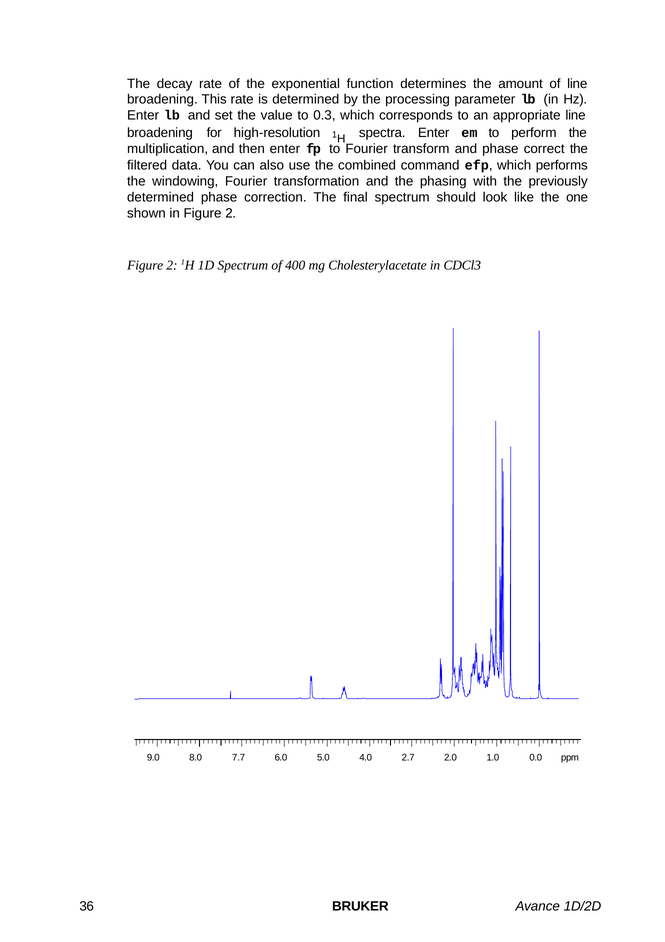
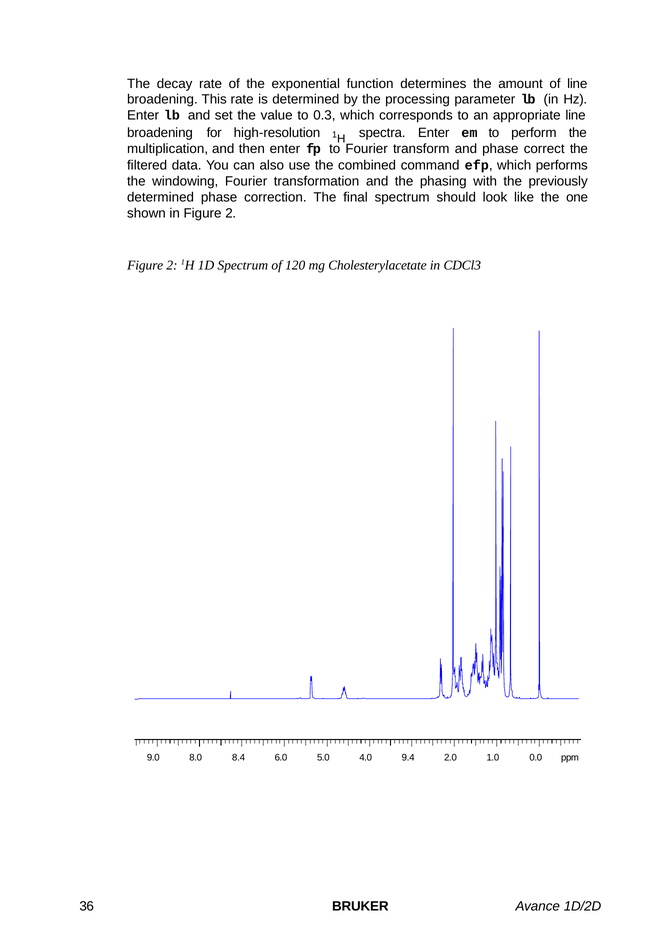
400: 400 -> 120 (295, 265)
7.7: 7.7 -> 8.4 (239, 757)
2.7: 2.7 -> 9.4 (408, 757)
